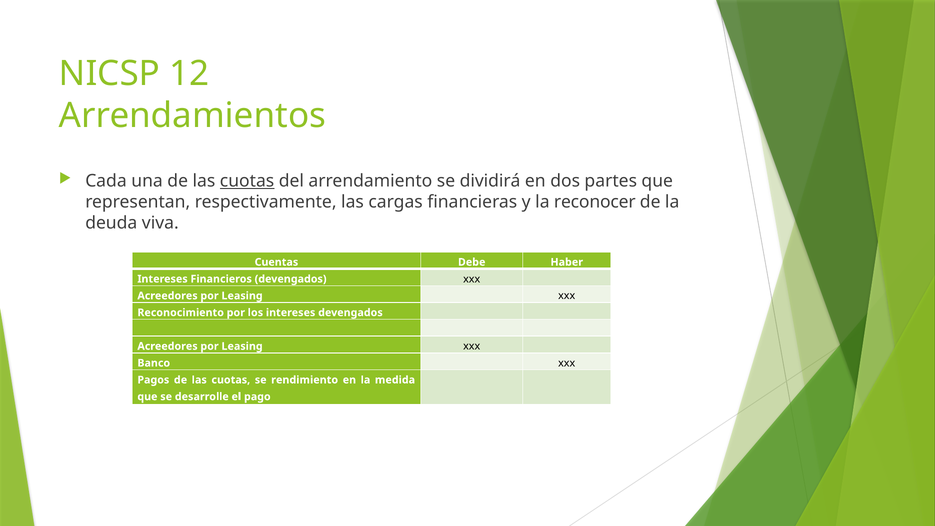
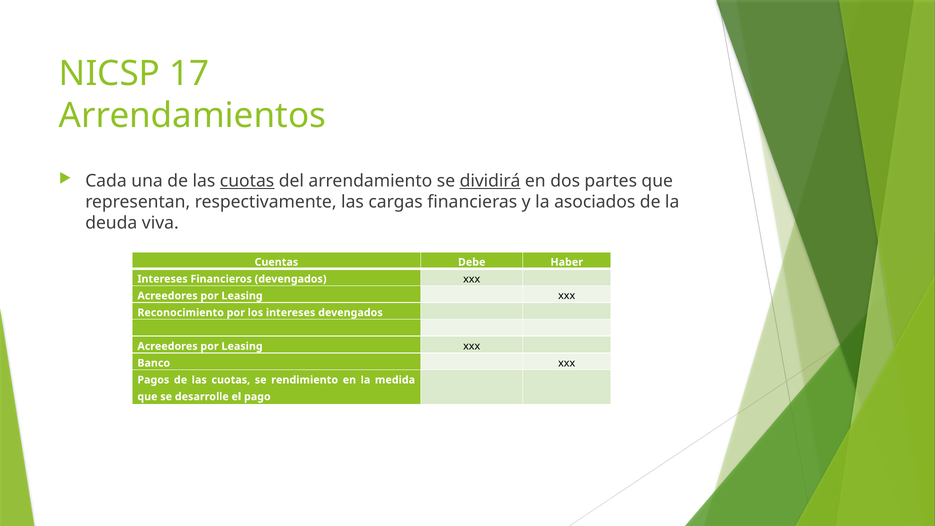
12: 12 -> 17 (189, 74)
dividirá underline: none -> present (490, 181)
reconocer: reconocer -> asociados (595, 202)
